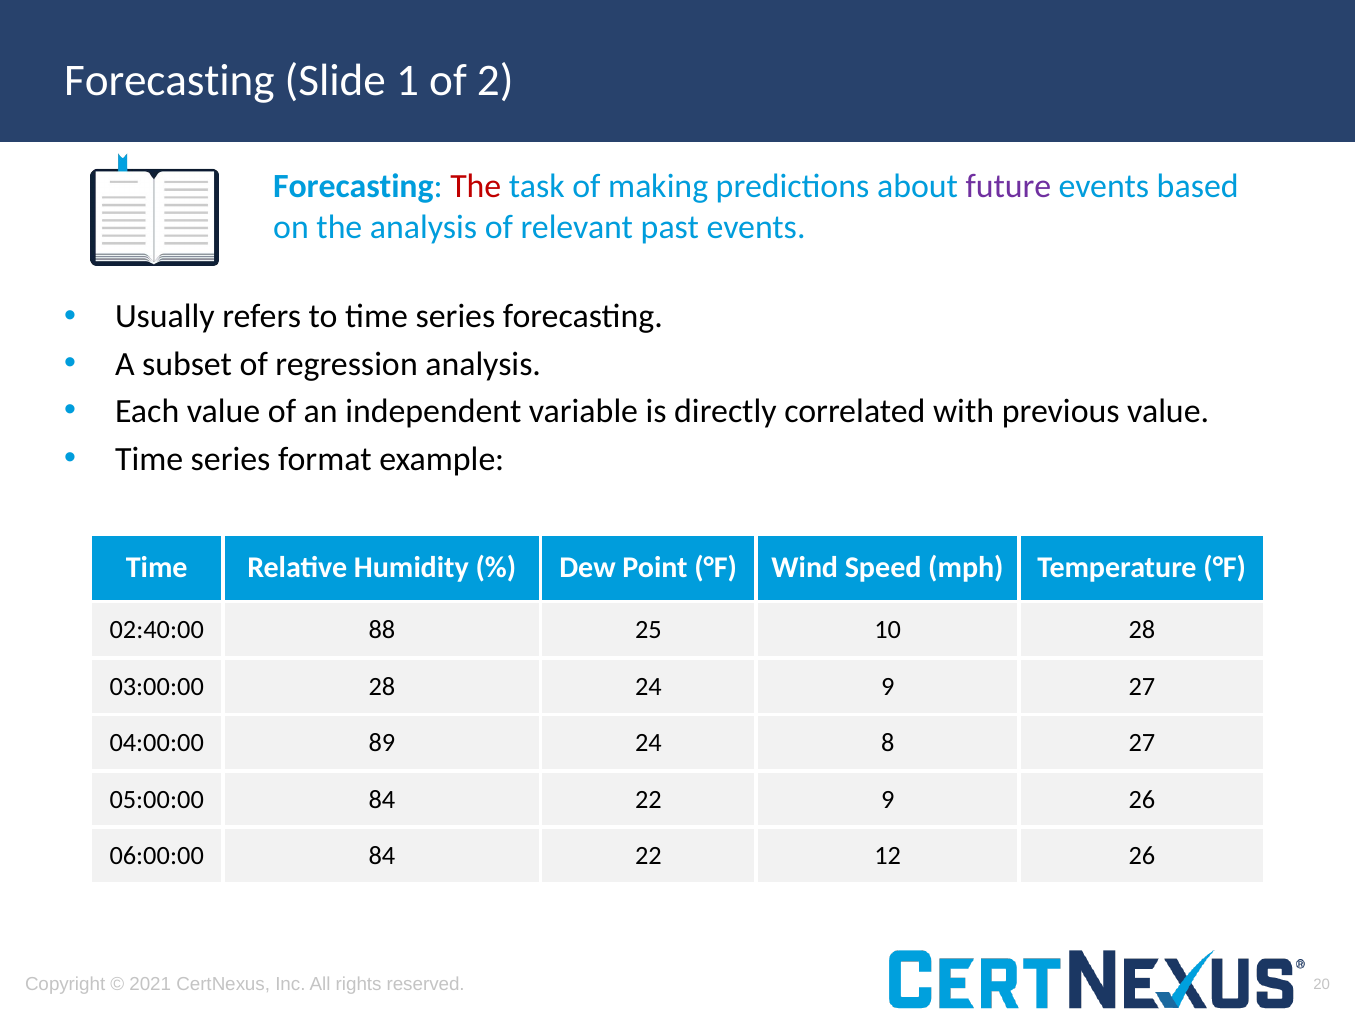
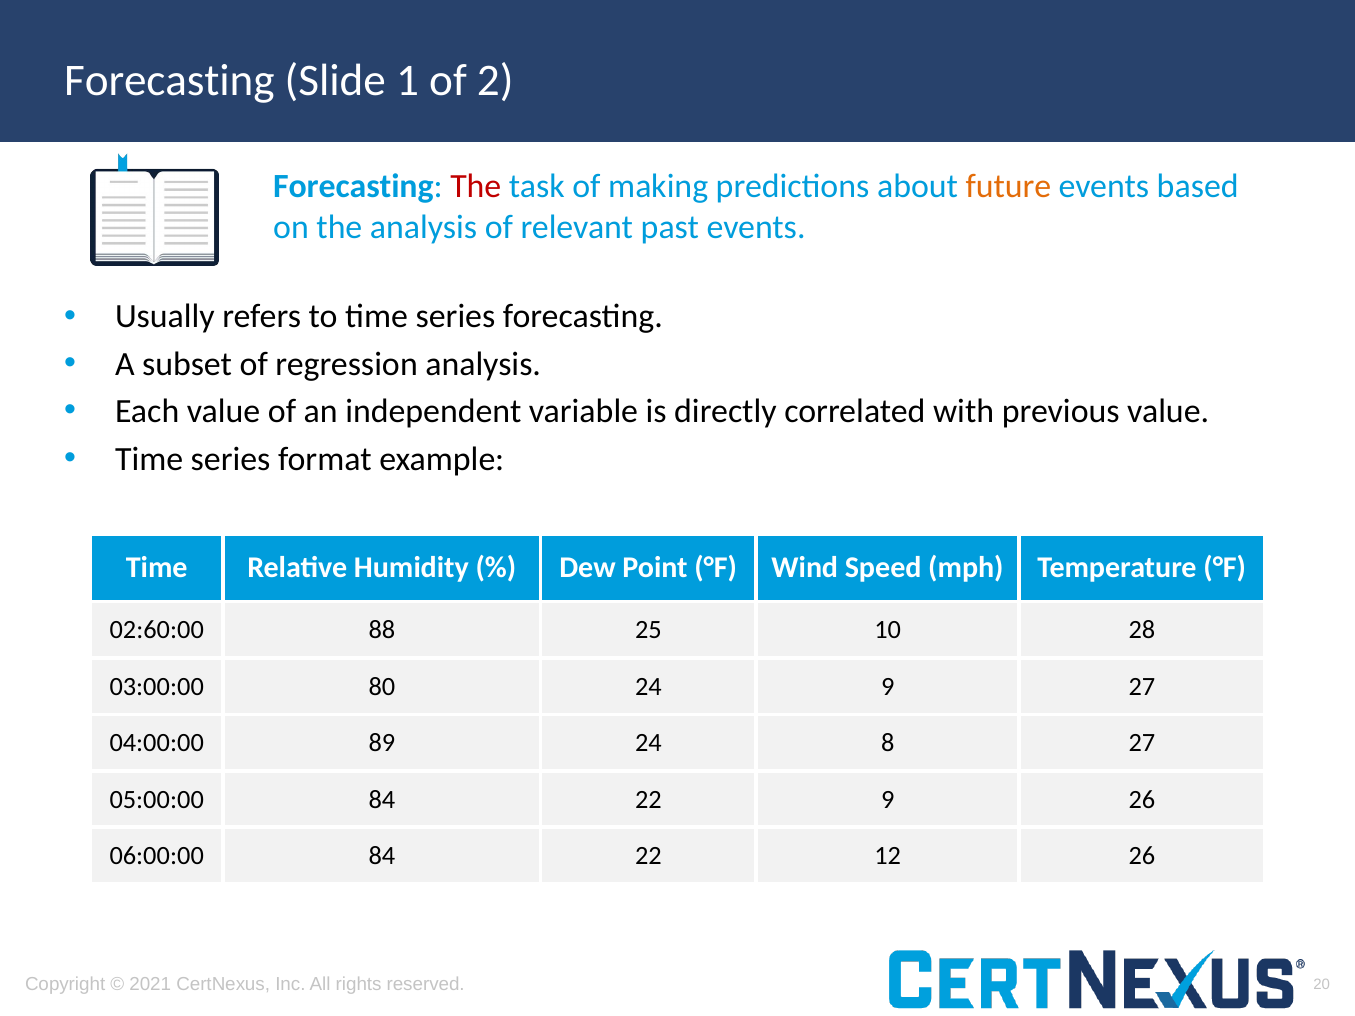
future colour: purple -> orange (1008, 187)
02:40:00: 02:40:00 -> 02:60:00 (157, 630)
03:00:00 28: 28 -> 80 (382, 687)
